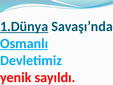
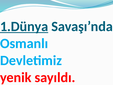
Osmanlı underline: present -> none (24, 43)
